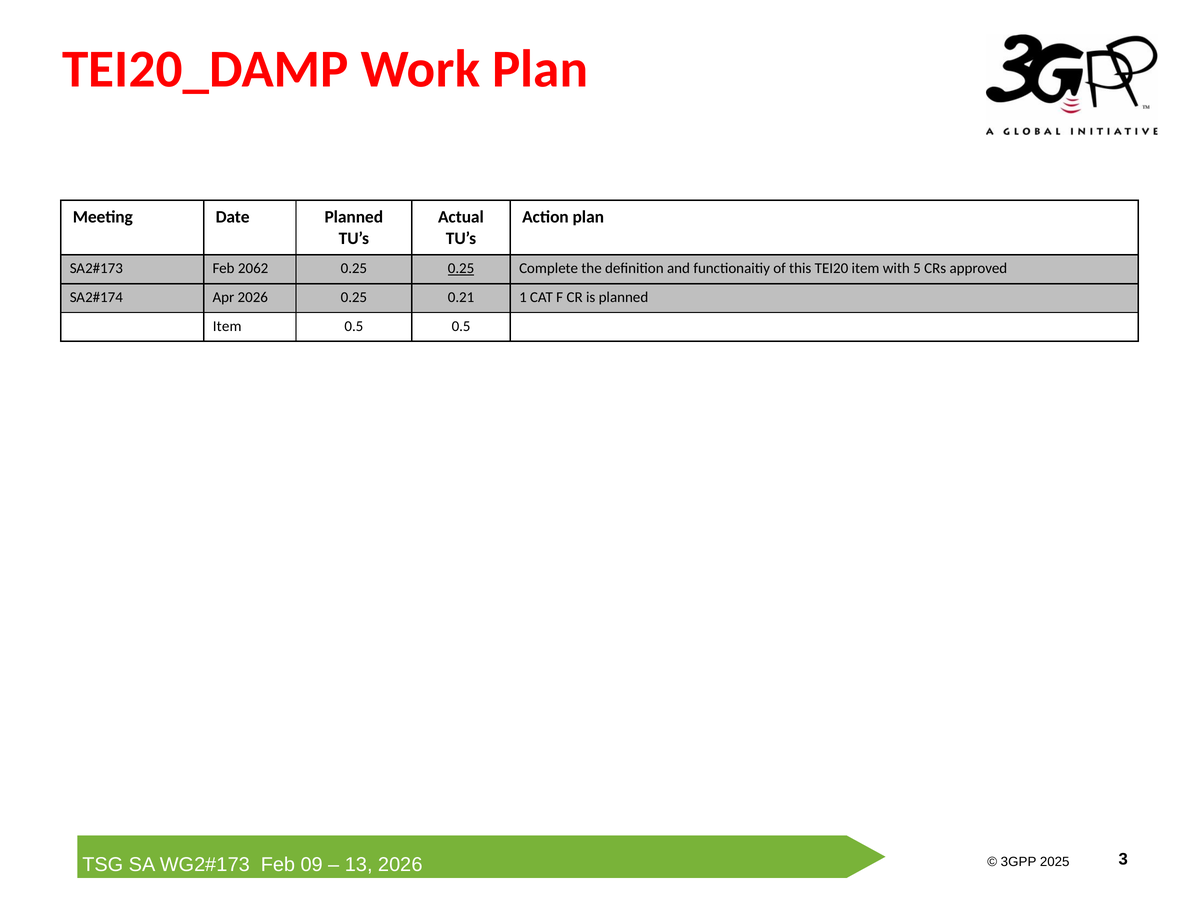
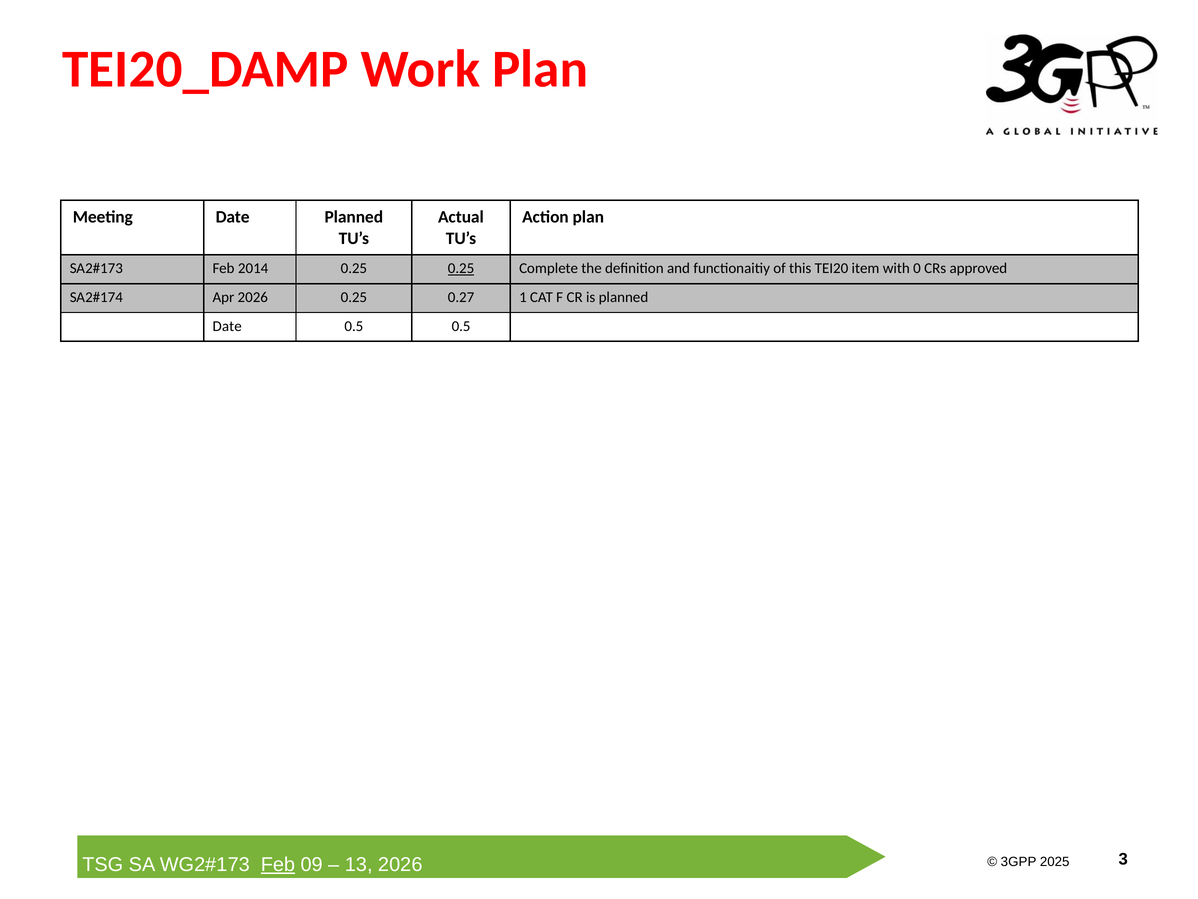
2062: 2062 -> 2014 (253, 268)
5: 5 -> 0 (917, 268)
0.21: 0.21 -> 0.27 (461, 297)
Item: Item -> Date (227, 326)
Feb underline: none -> present (278, 864)
